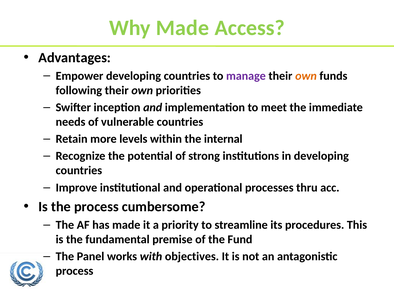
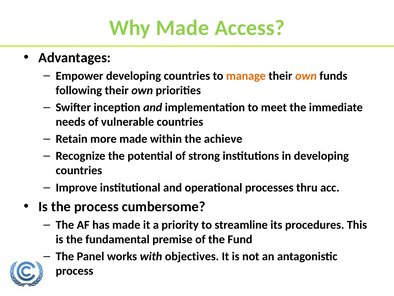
manage colour: purple -> orange (246, 76)
more levels: levels -> made (133, 139)
internal: internal -> achieve (223, 139)
